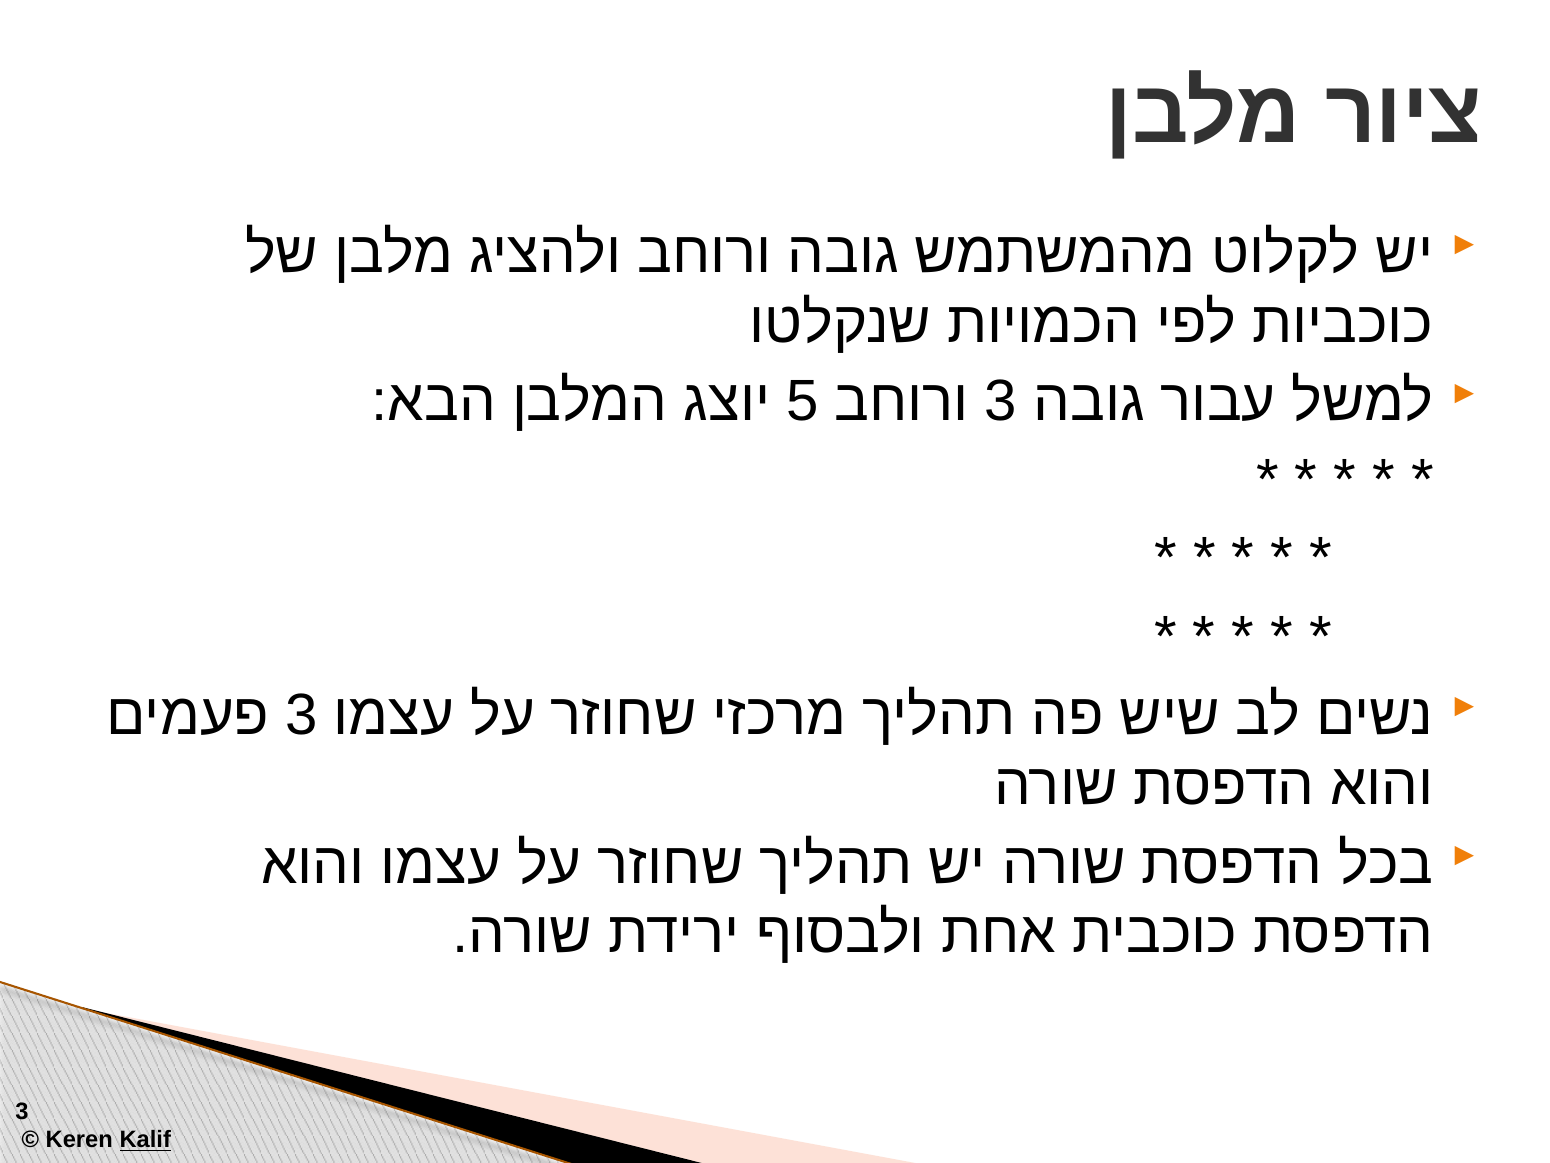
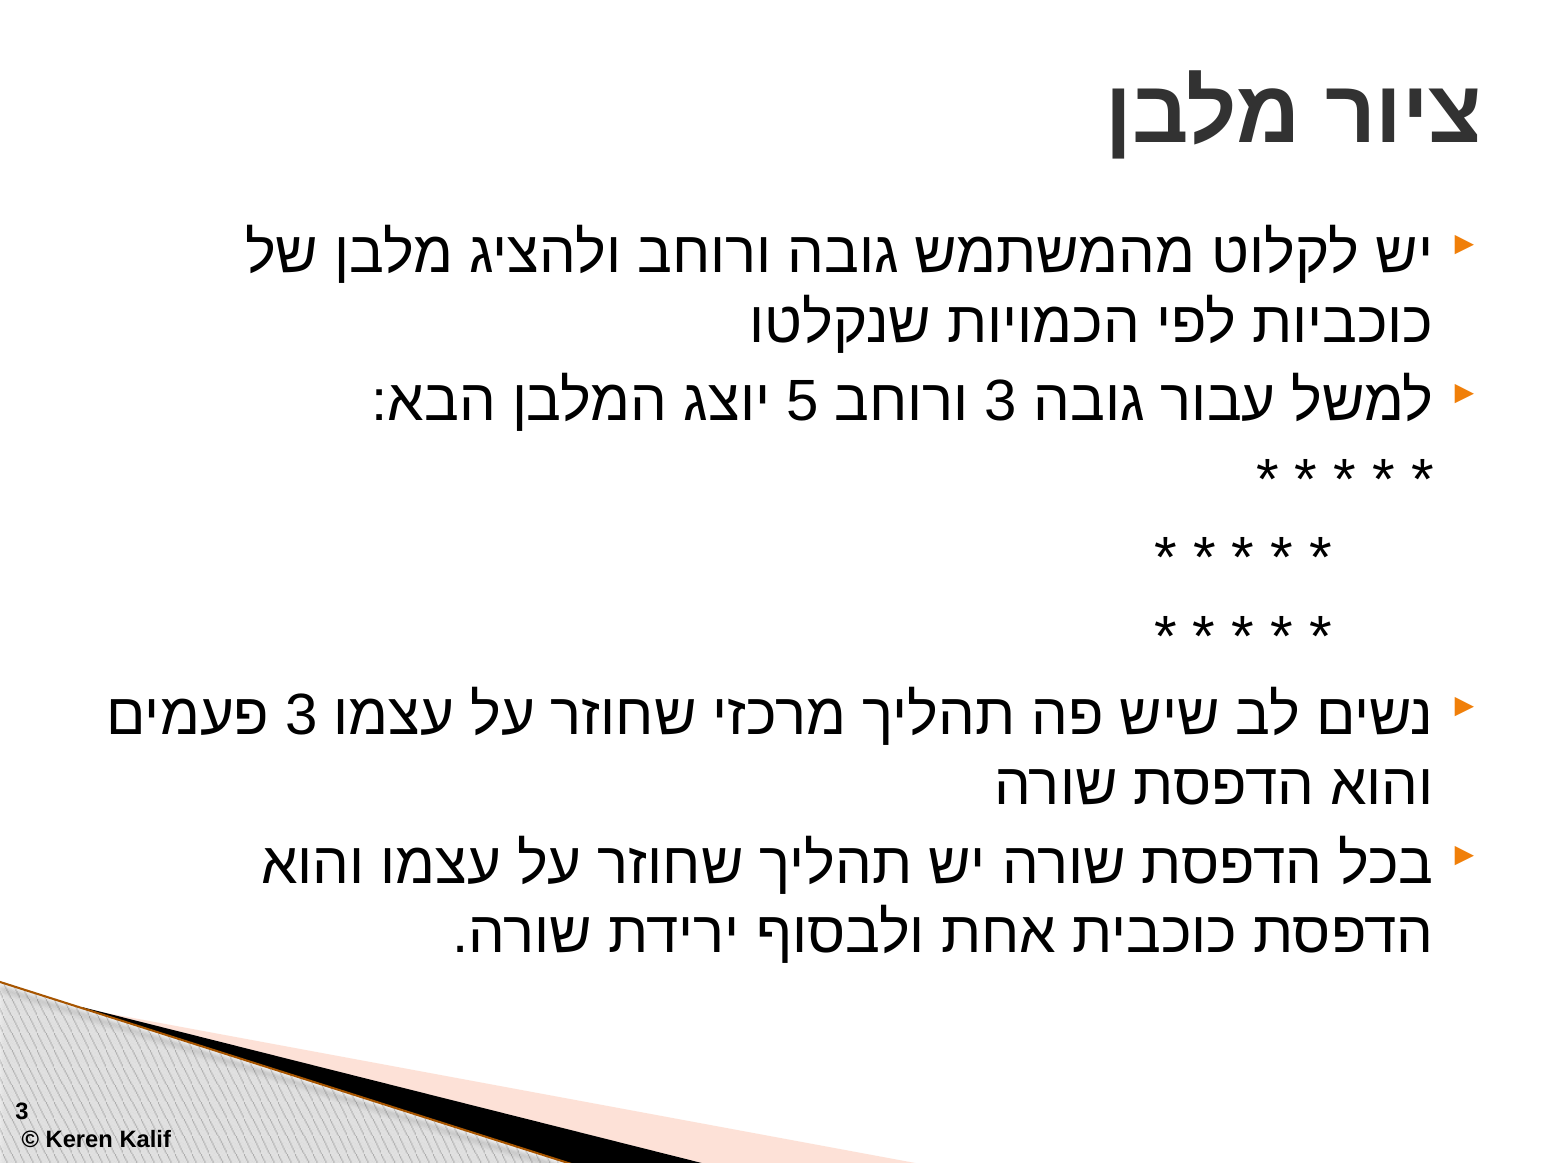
Kalif underline: present -> none (145, 1140)
